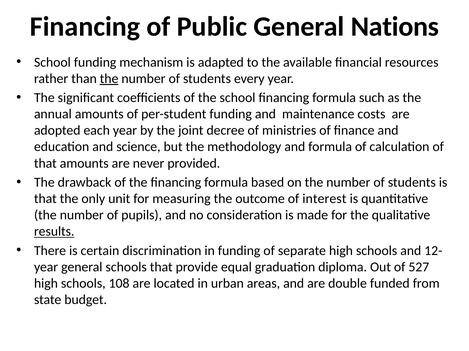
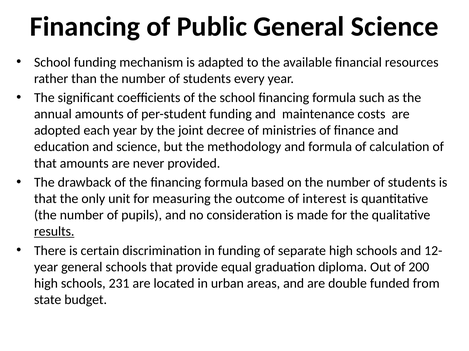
General Nations: Nations -> Science (395, 27)
the underline: present -> none (109, 79)
527: 527 -> 200 (419, 268)
108: 108 -> 231 (119, 284)
